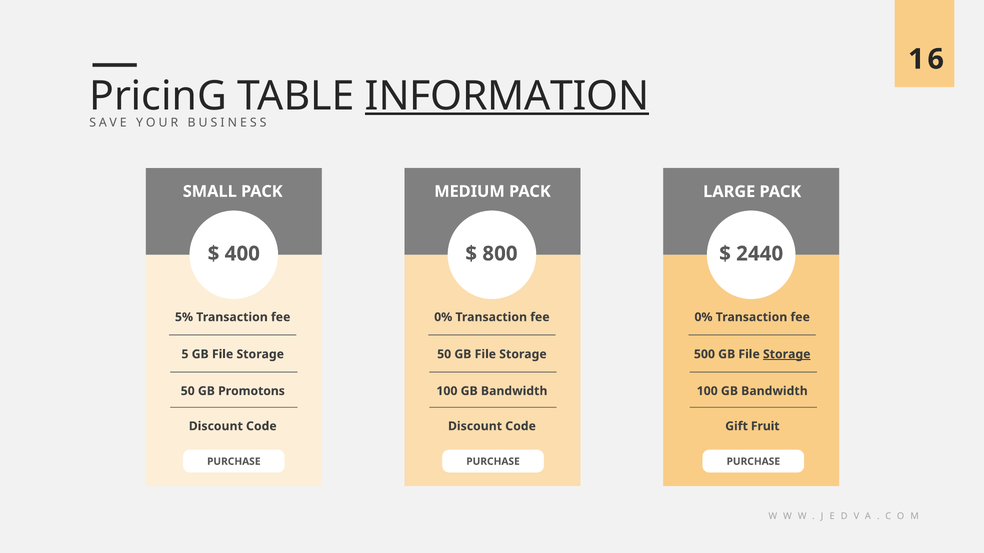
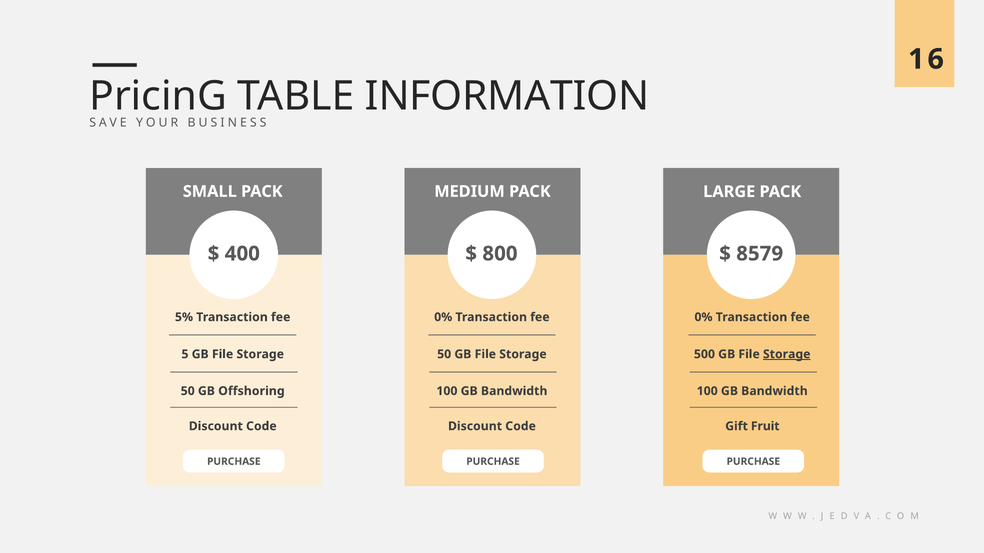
INFORMATION underline: present -> none (507, 96)
2440: 2440 -> 8579 (760, 254)
Promotons: Promotons -> Offshoring (251, 391)
